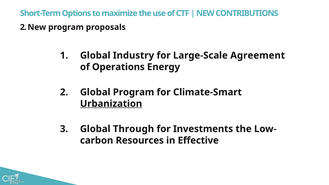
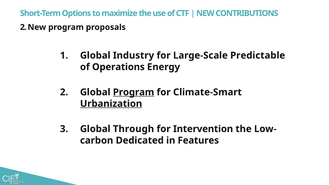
Agreement: Agreement -> Predictable (258, 55)
Program underline: none -> present (134, 92)
Investments: Investments -> Intervention (203, 129)
Resources: Resources -> Dedicated (140, 140)
Effective: Effective -> Features (198, 140)
